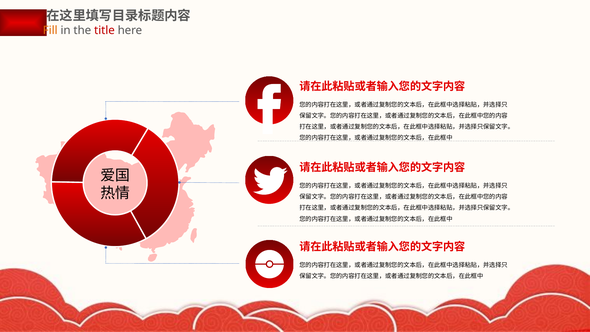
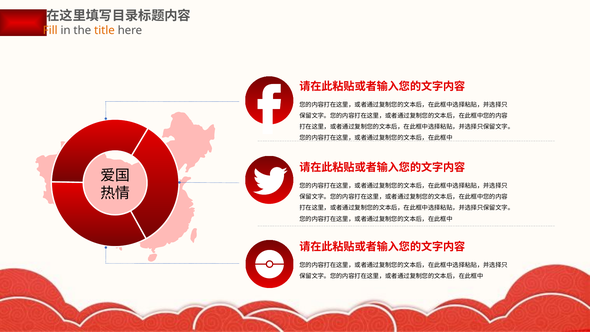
title colour: red -> orange (104, 30)
